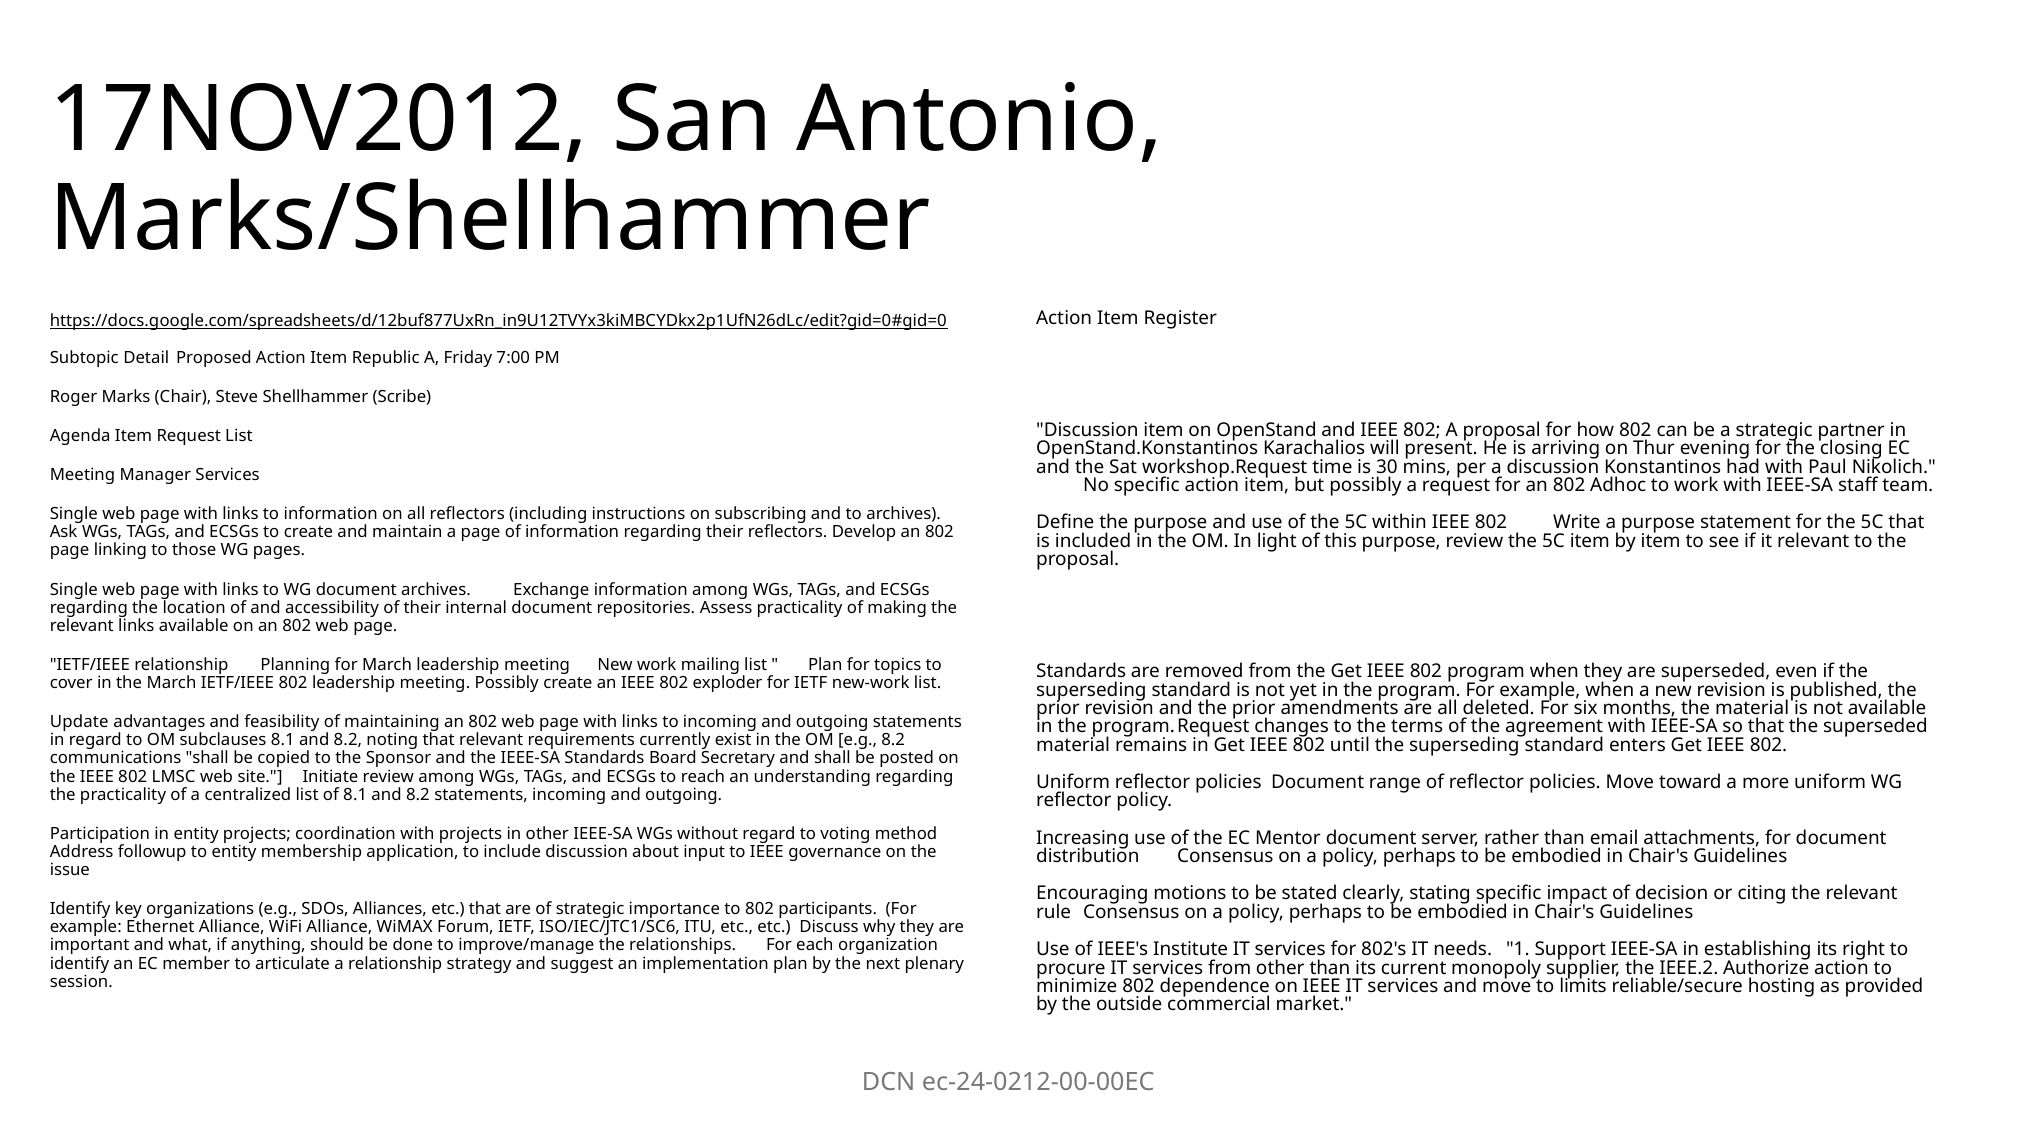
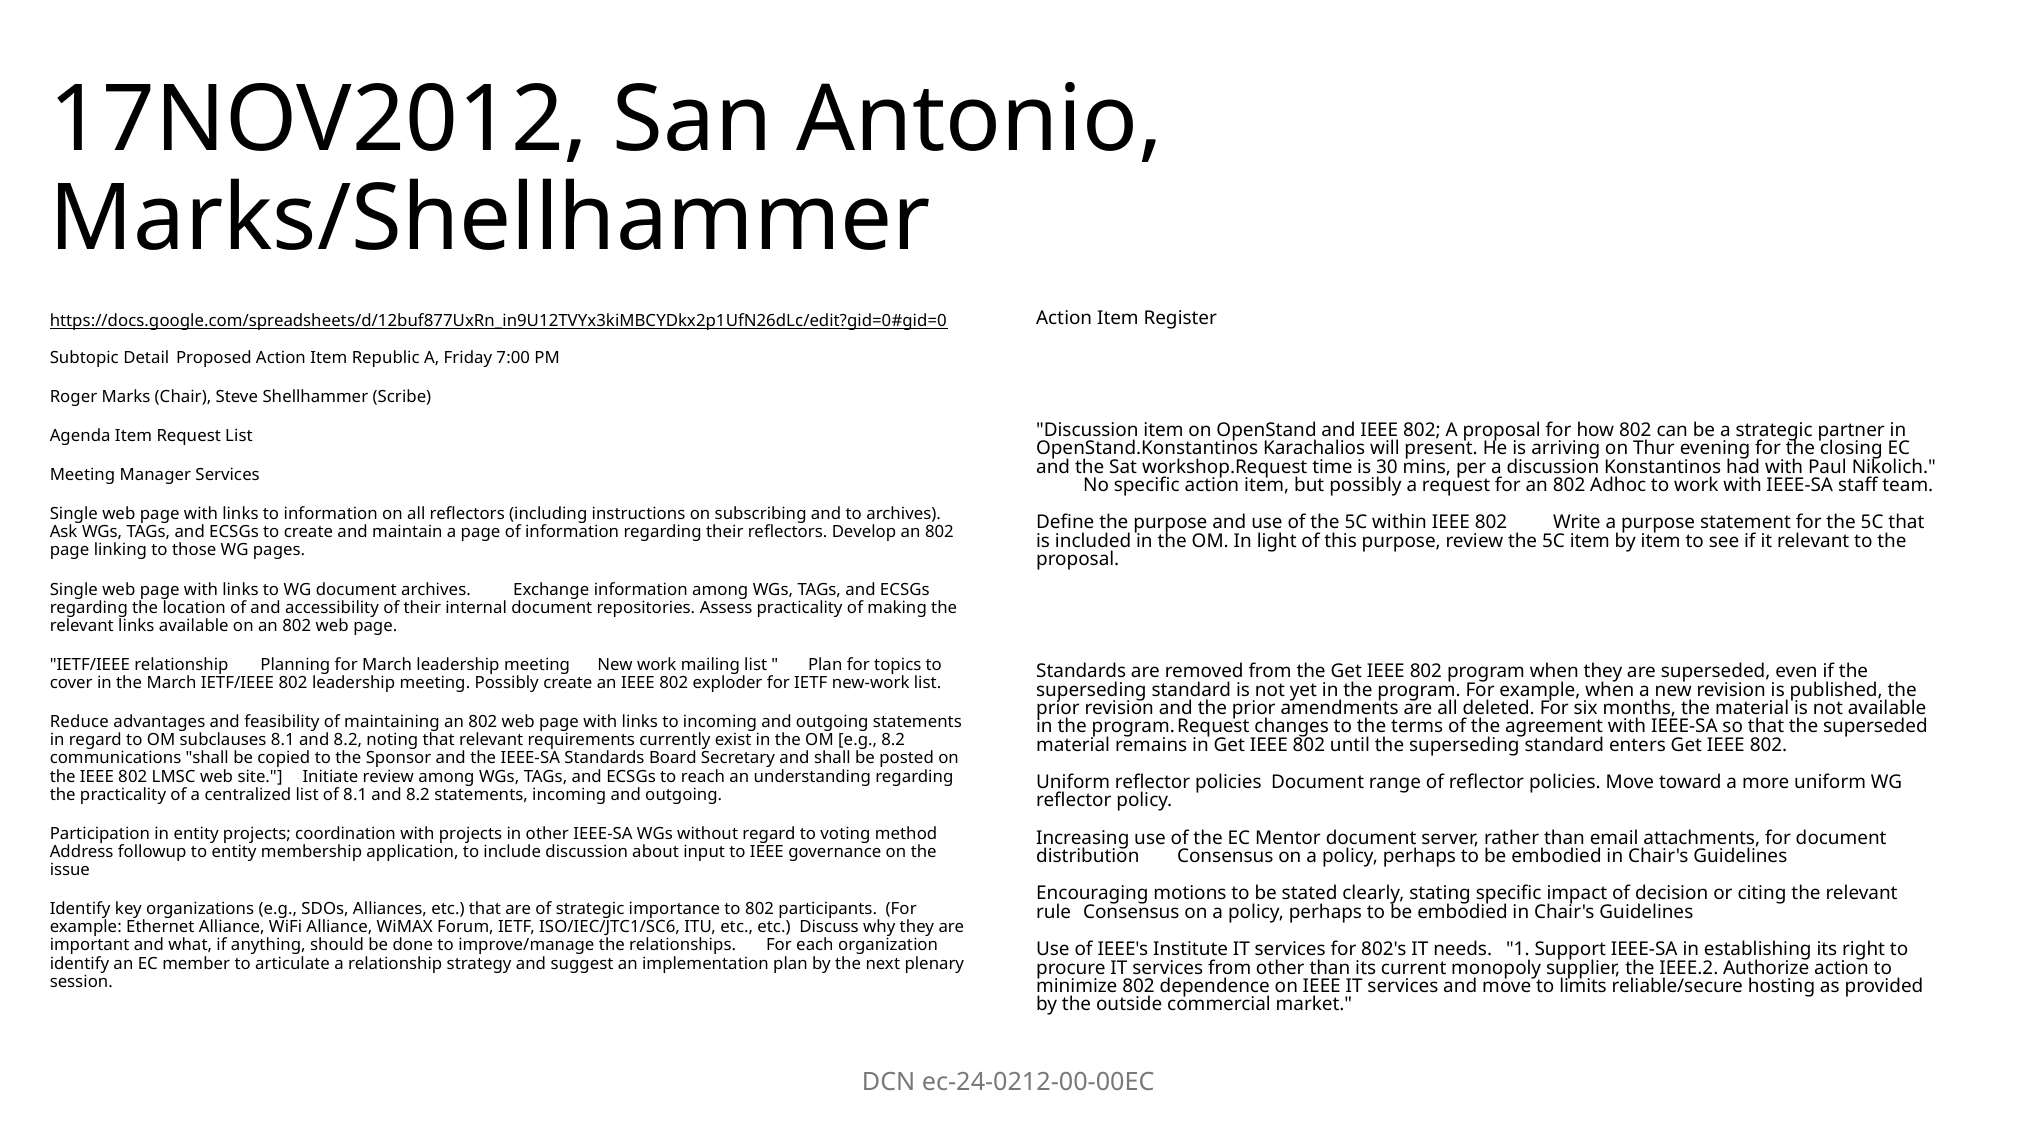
Update: Update -> Reduce (79, 722)
